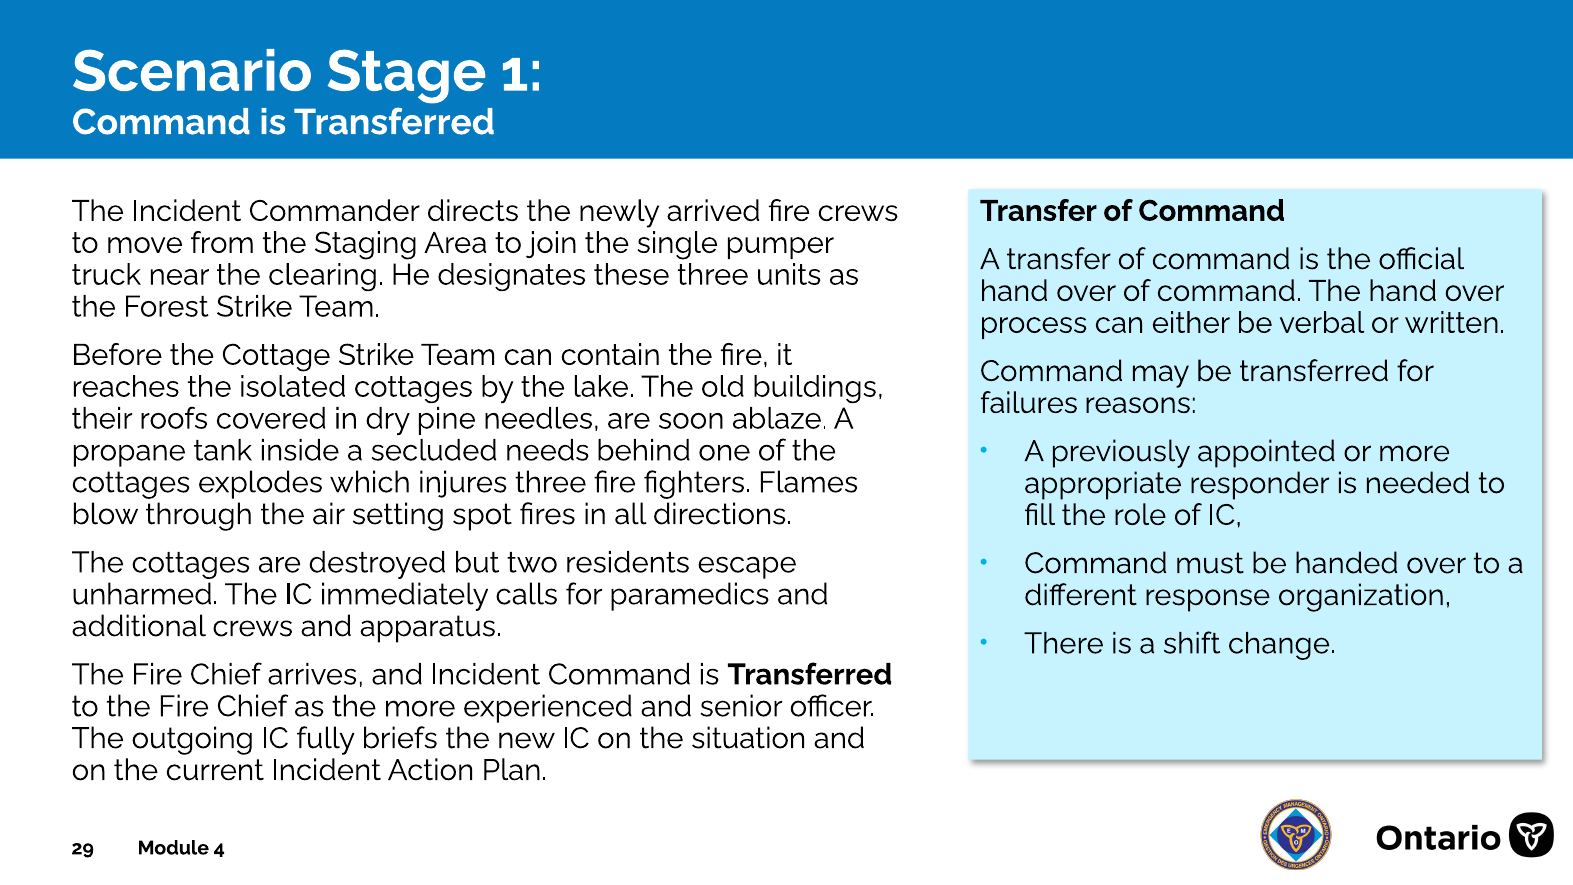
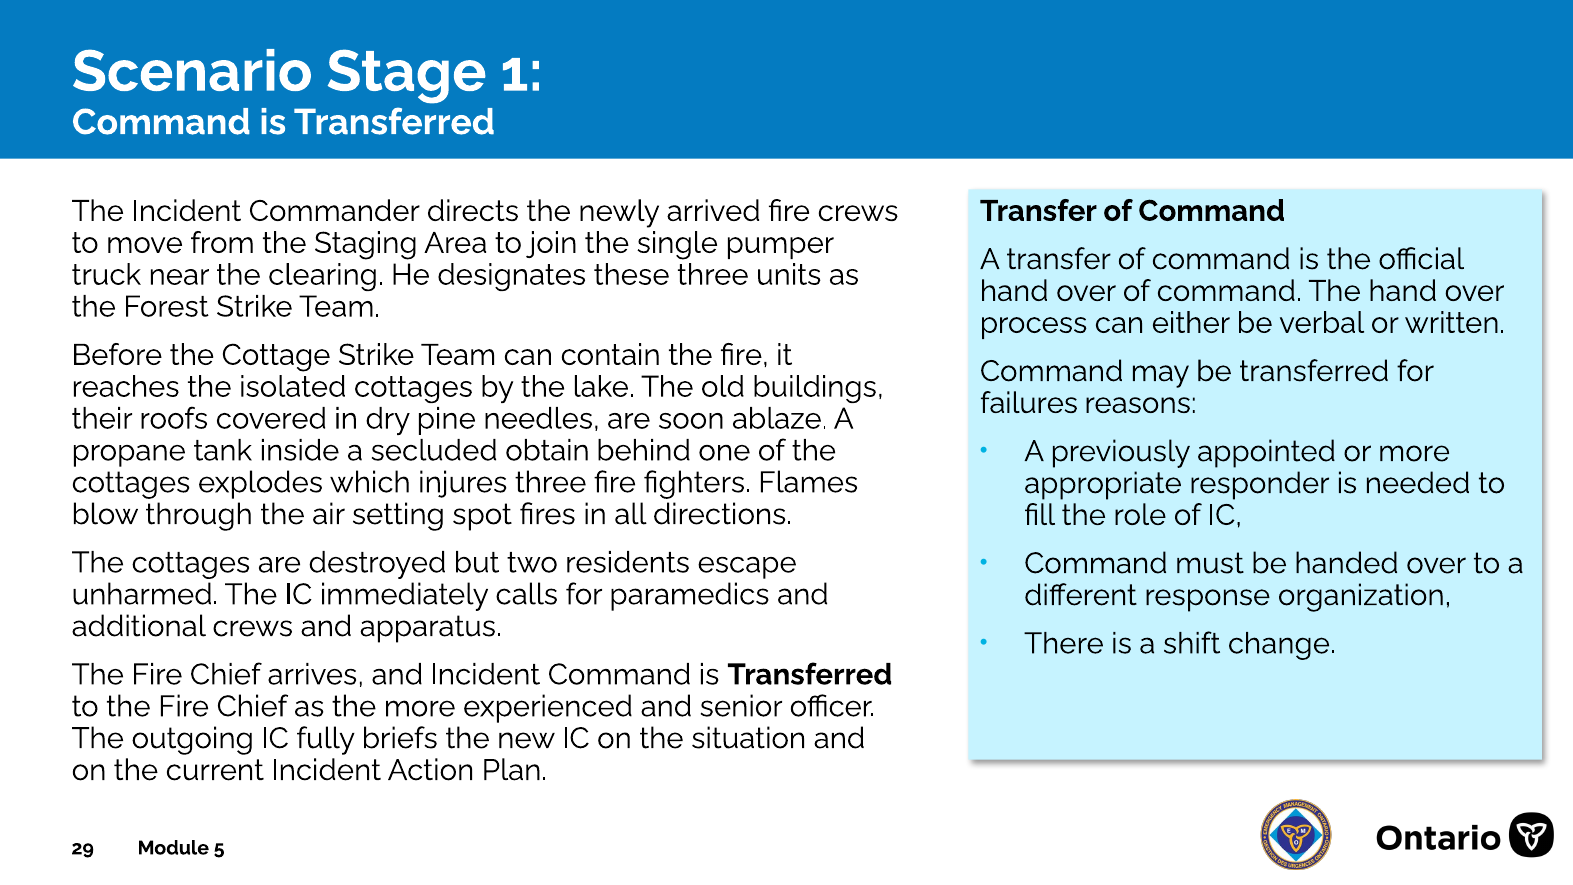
needs: needs -> obtain (547, 451)
4: 4 -> 5 (219, 848)
